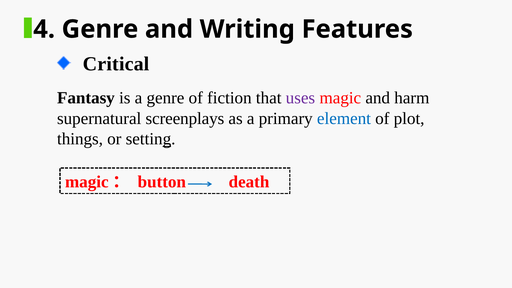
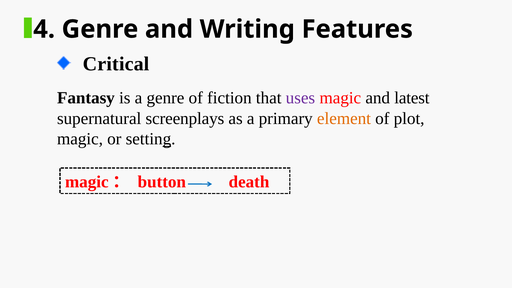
harm: harm -> latest (412, 98)
element colour: blue -> orange (344, 118)
things: things -> magic (80, 139)
